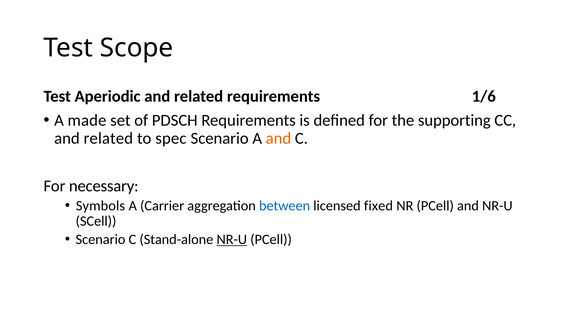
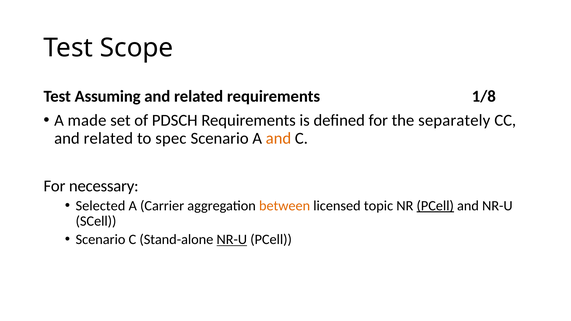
Aperiodic: Aperiodic -> Assuming (108, 97)
1/6: 1/6 -> 1/8 (484, 97)
supporting: supporting -> separately (454, 120)
Symbols: Symbols -> Selected (100, 206)
between colour: blue -> orange (285, 206)
fixed: fixed -> topic (379, 206)
PCell underline: none -> present (435, 206)
